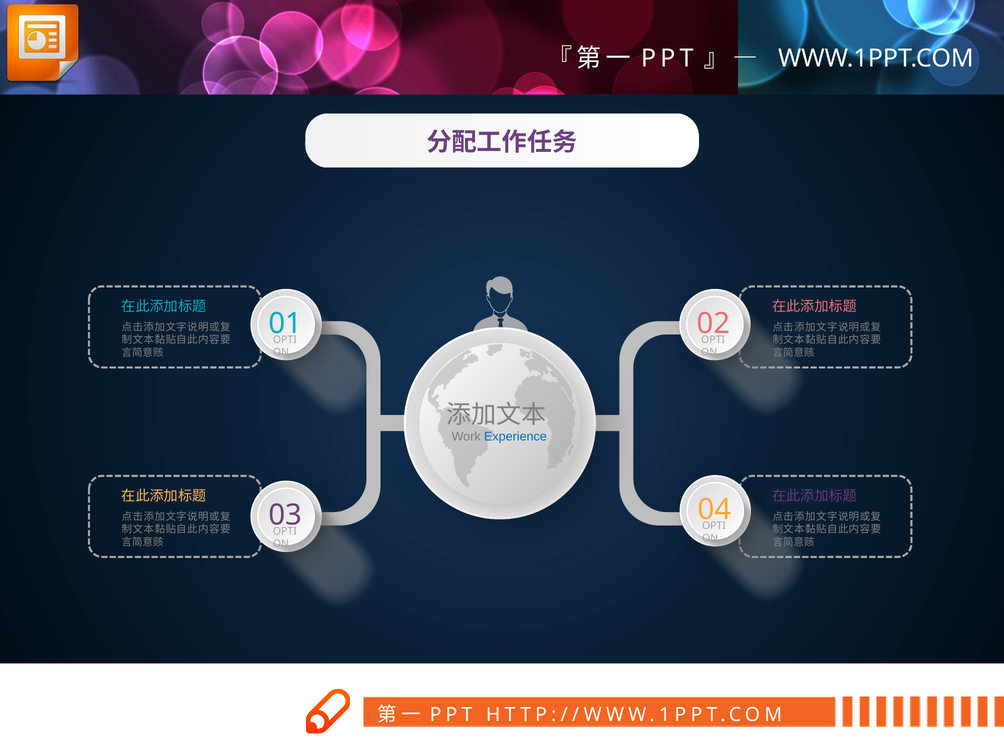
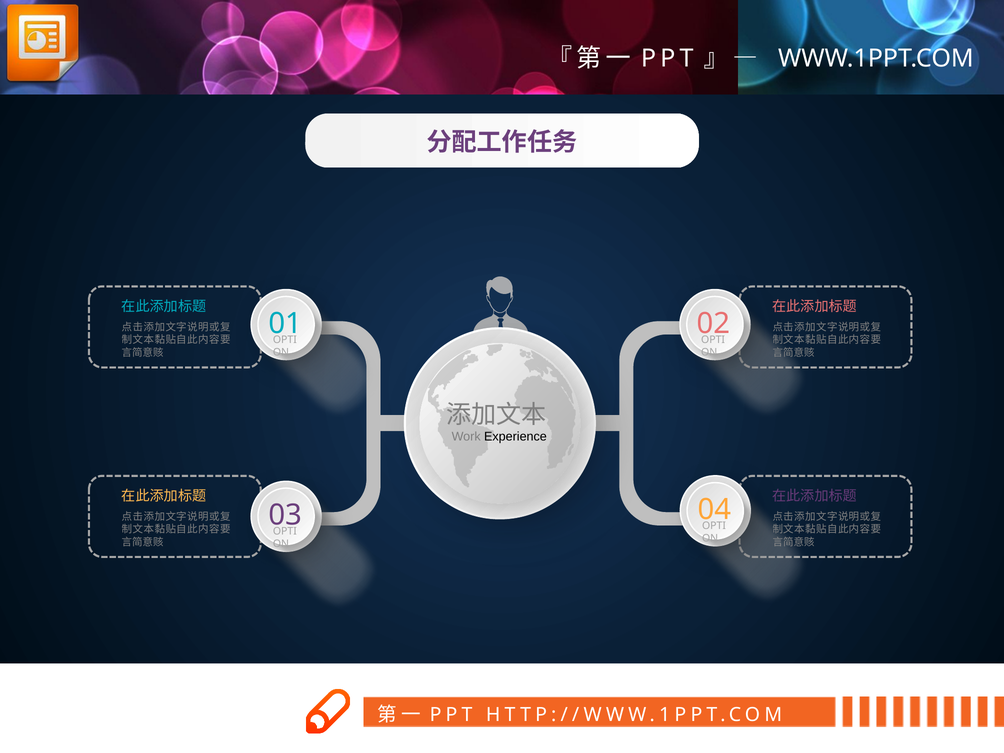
Experience colour: blue -> black (515, 437)
